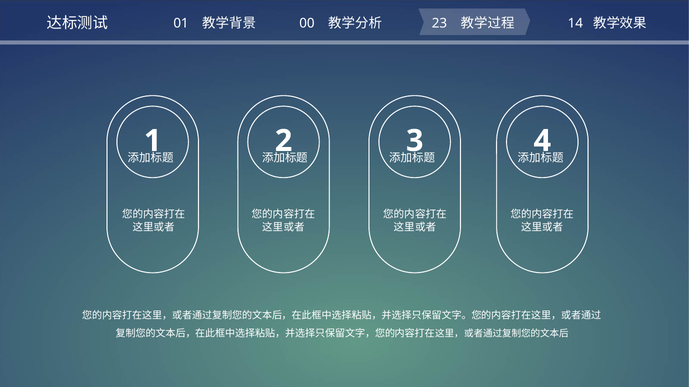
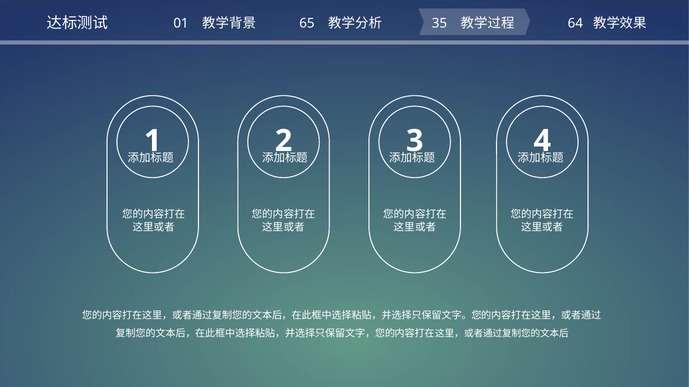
00: 00 -> 65 (307, 24)
23: 23 -> 35 (439, 24)
14: 14 -> 64 (575, 24)
